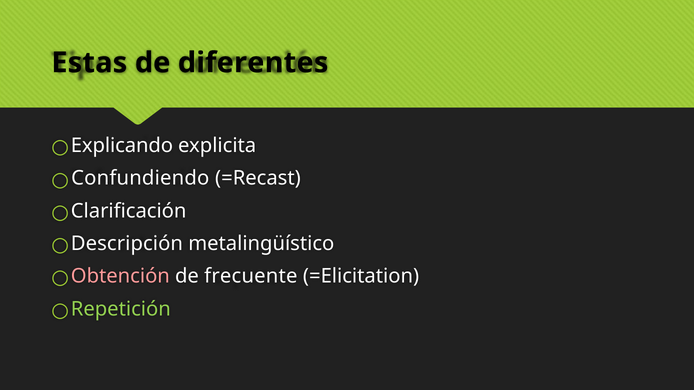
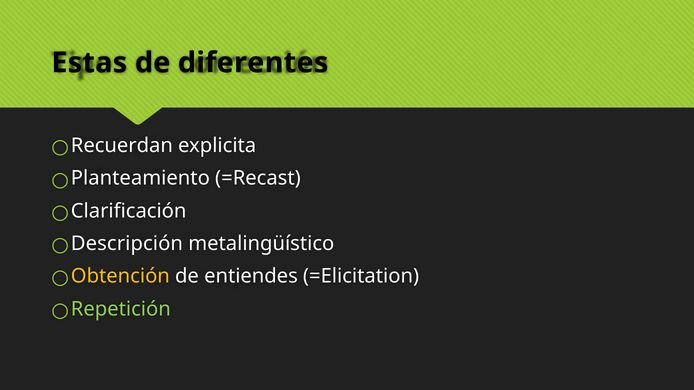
Explicando: Explicando -> Recuerdan (122, 146)
Confundiendo: Confundiendo -> Planteamiento (140, 178)
Obtención colour: pink -> yellow (120, 276)
frecuente: frecuente -> entiendes (251, 276)
